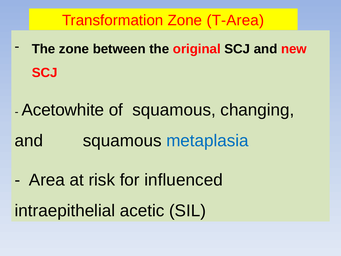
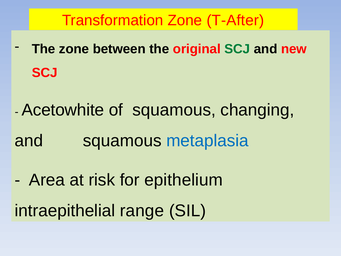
T-Area: T-Area -> T-After (235, 20)
SCJ colour: black -> green (237, 49)
influenced: influenced -> epithelium (184, 180)
acetic: acetic -> range (142, 211)
